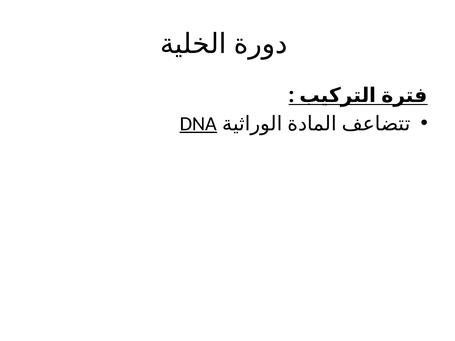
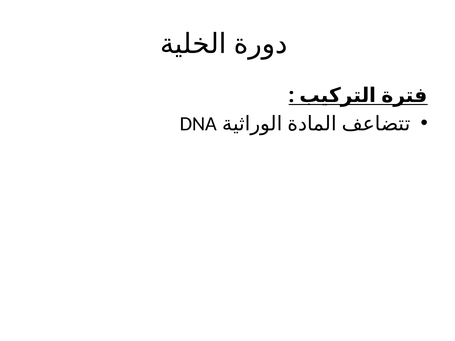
DNA underline: present -> none (198, 124)
